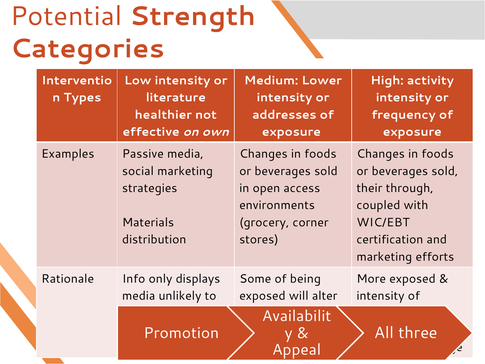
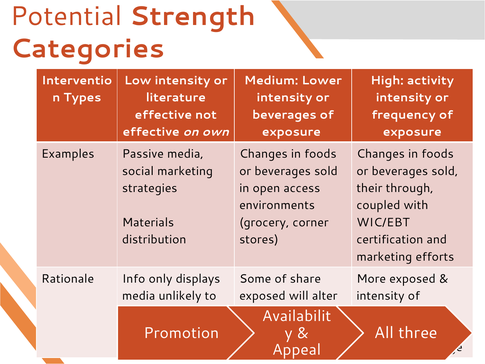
healthier: healthier -> effective (163, 115)
addresses: addresses -> beverages (284, 115)
being: being -> share (305, 279)
